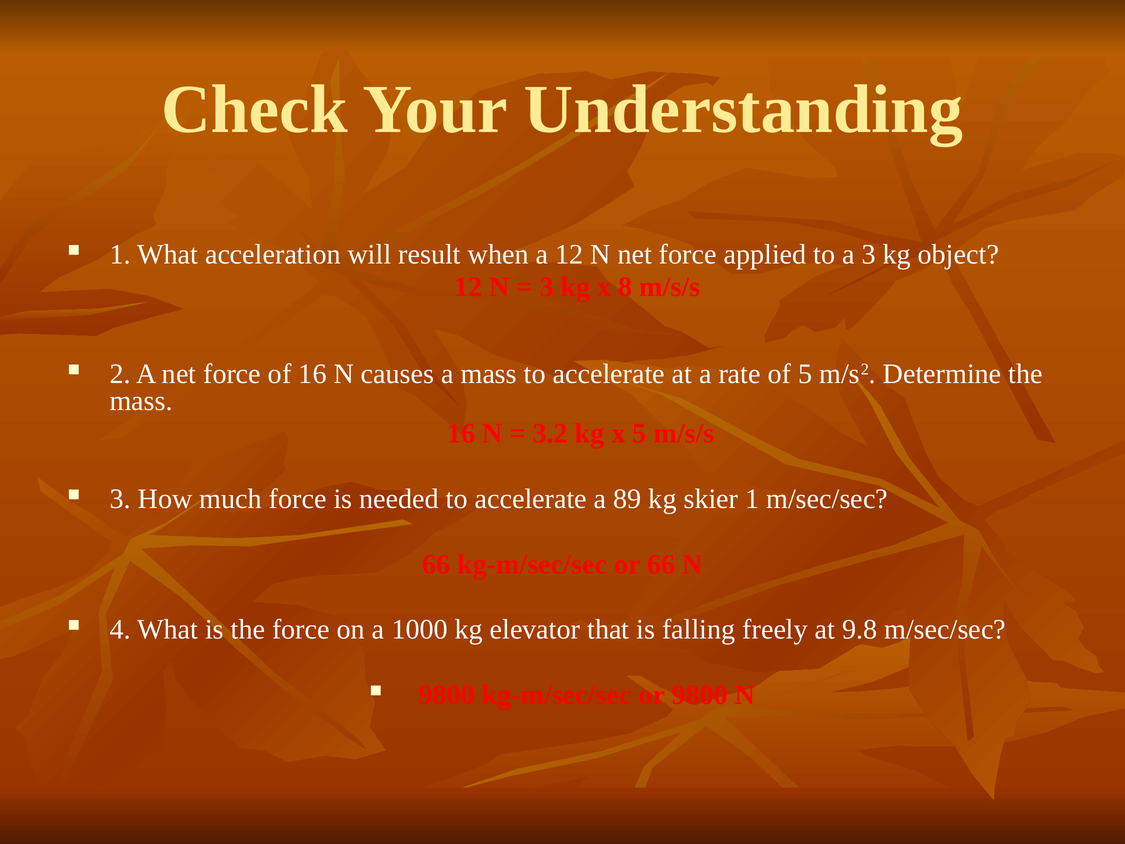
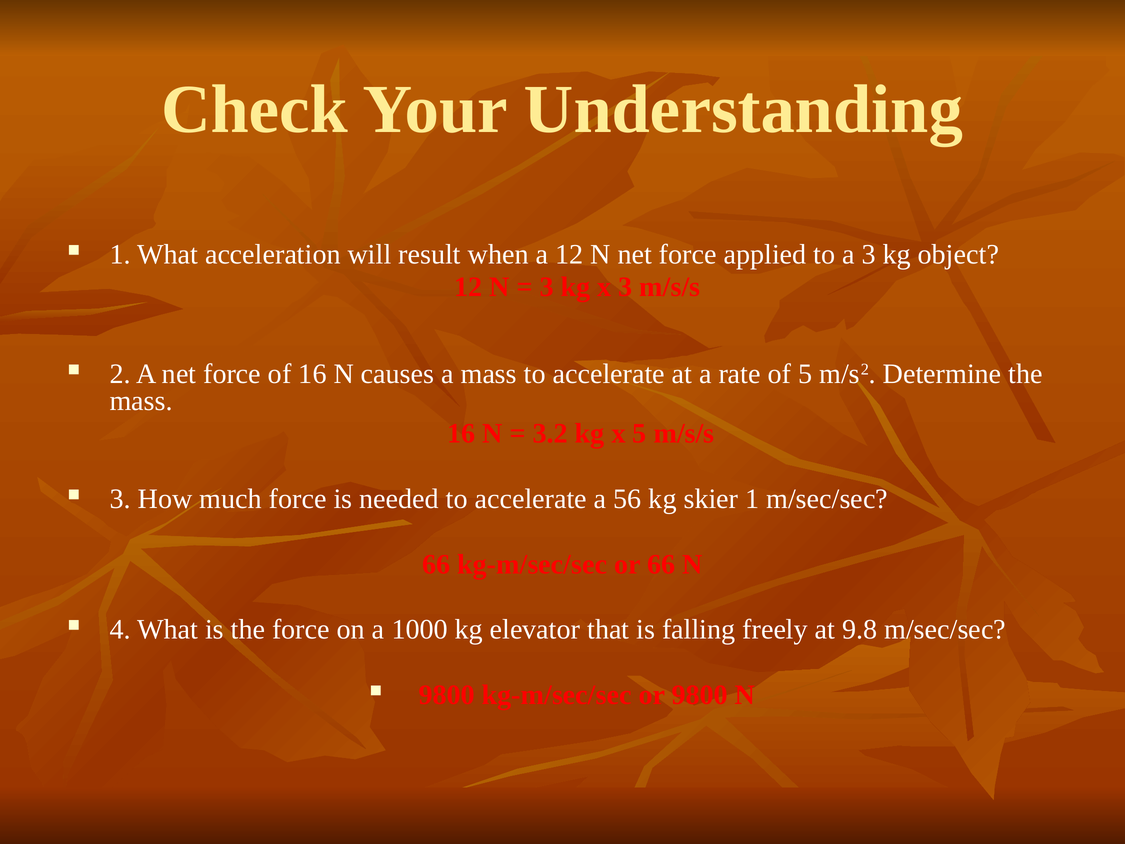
x 8: 8 -> 3 (625, 287)
89: 89 -> 56 (627, 499)
